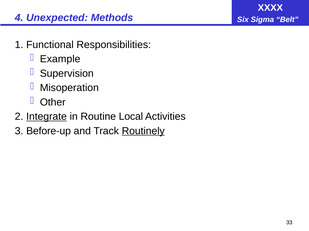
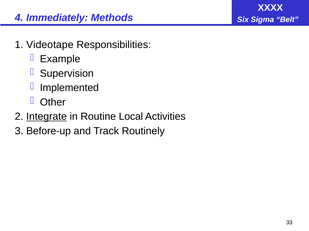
Unexpected: Unexpected -> Immediately (57, 18)
Functional: Functional -> Videotape (50, 45)
Misoperation: Misoperation -> Implemented (69, 88)
Routinely underline: present -> none (143, 131)
